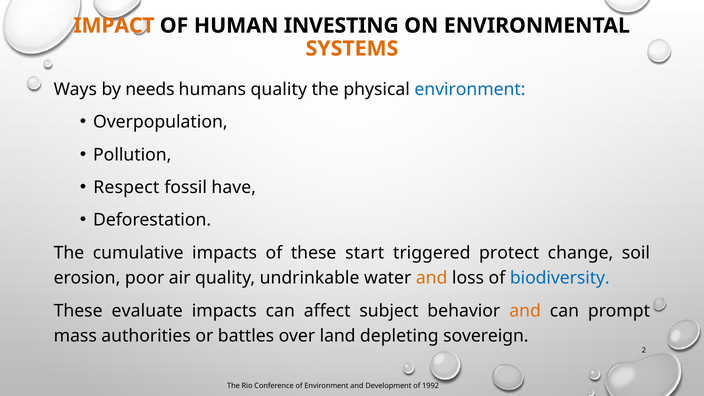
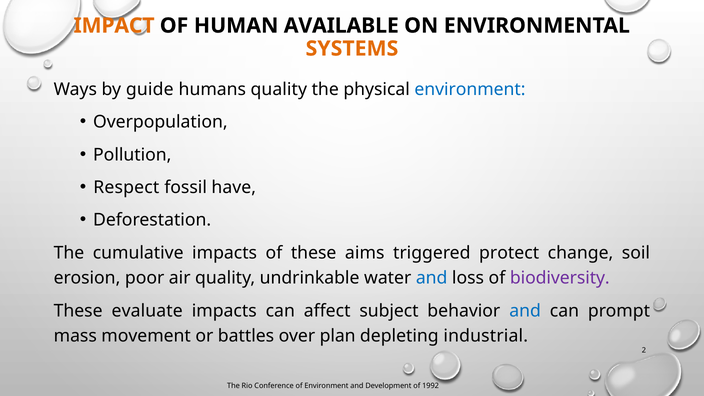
INVESTING: INVESTING -> AVAILABLE (341, 26)
needs: needs -> guide (150, 89)
start: start -> aims (365, 253)
and colour: orange -> blue (432, 278)
biodiversity colour: blue -> purple (560, 278)
and colour: orange -> blue (525, 311)
authorities: authorities -> movement (146, 336)
land: land -> plan (338, 336)
sovereign: sovereign -> industrial (486, 336)
